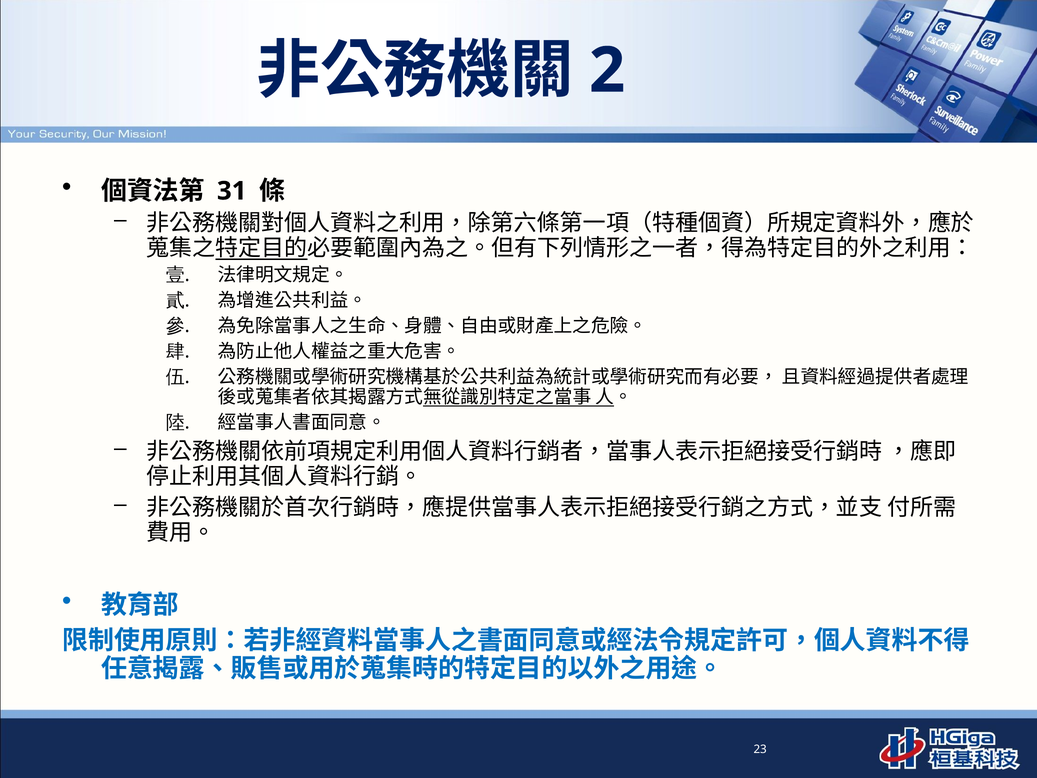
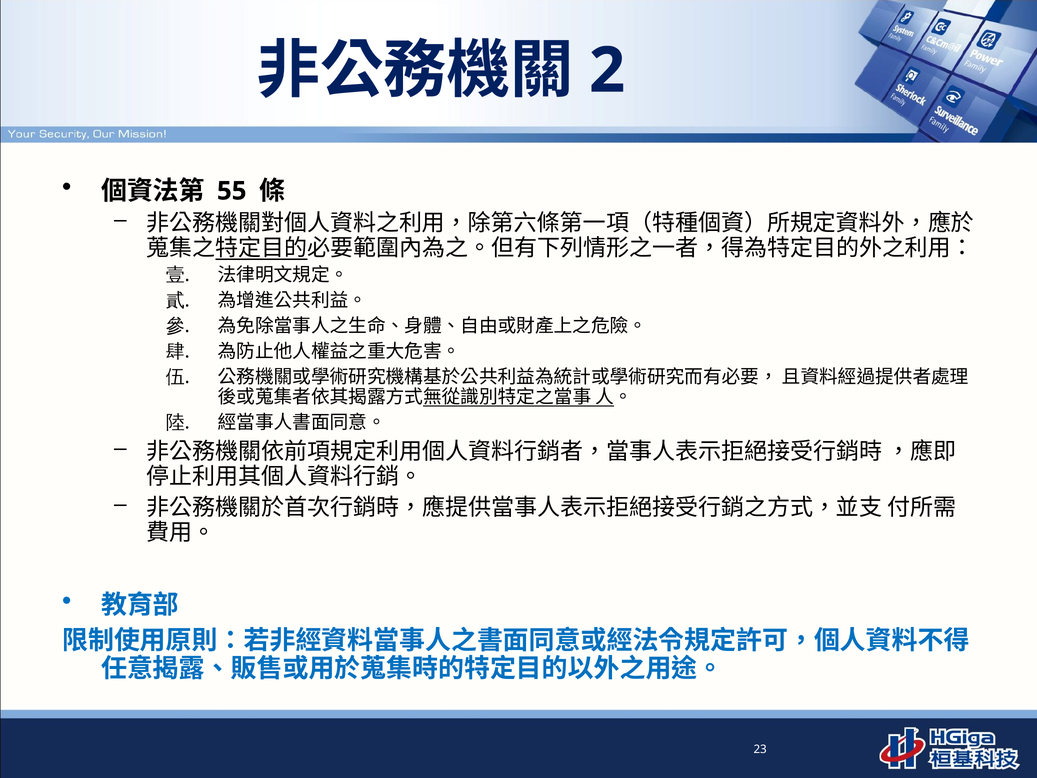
31: 31 -> 55 (232, 191)
